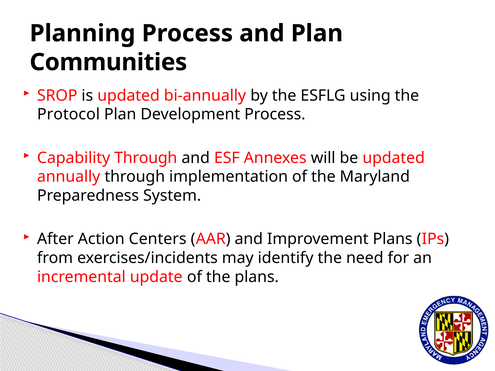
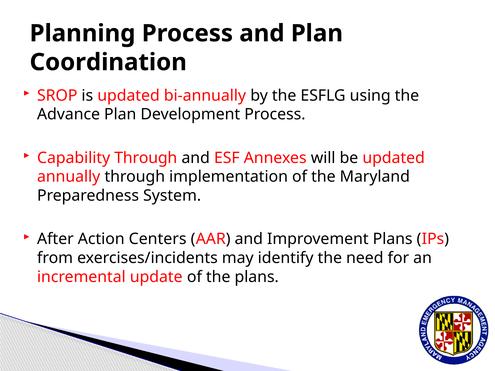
Communities: Communities -> Coordination (108, 62)
Protocol: Protocol -> Advance (69, 114)
